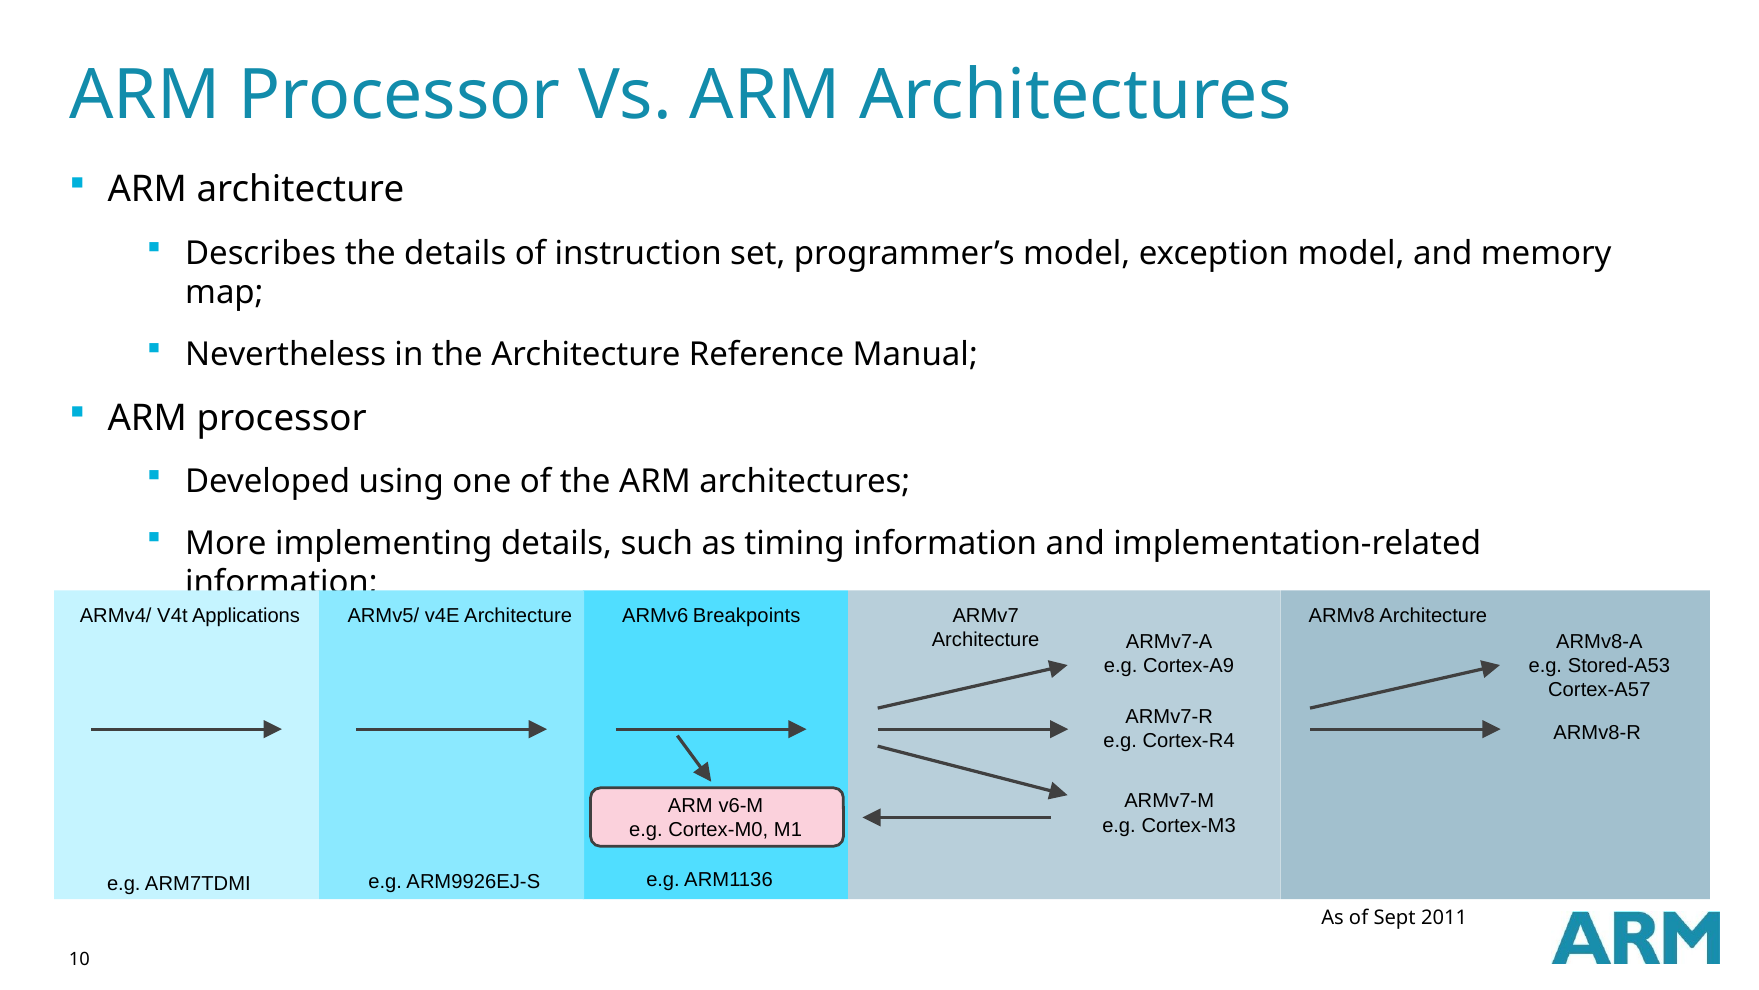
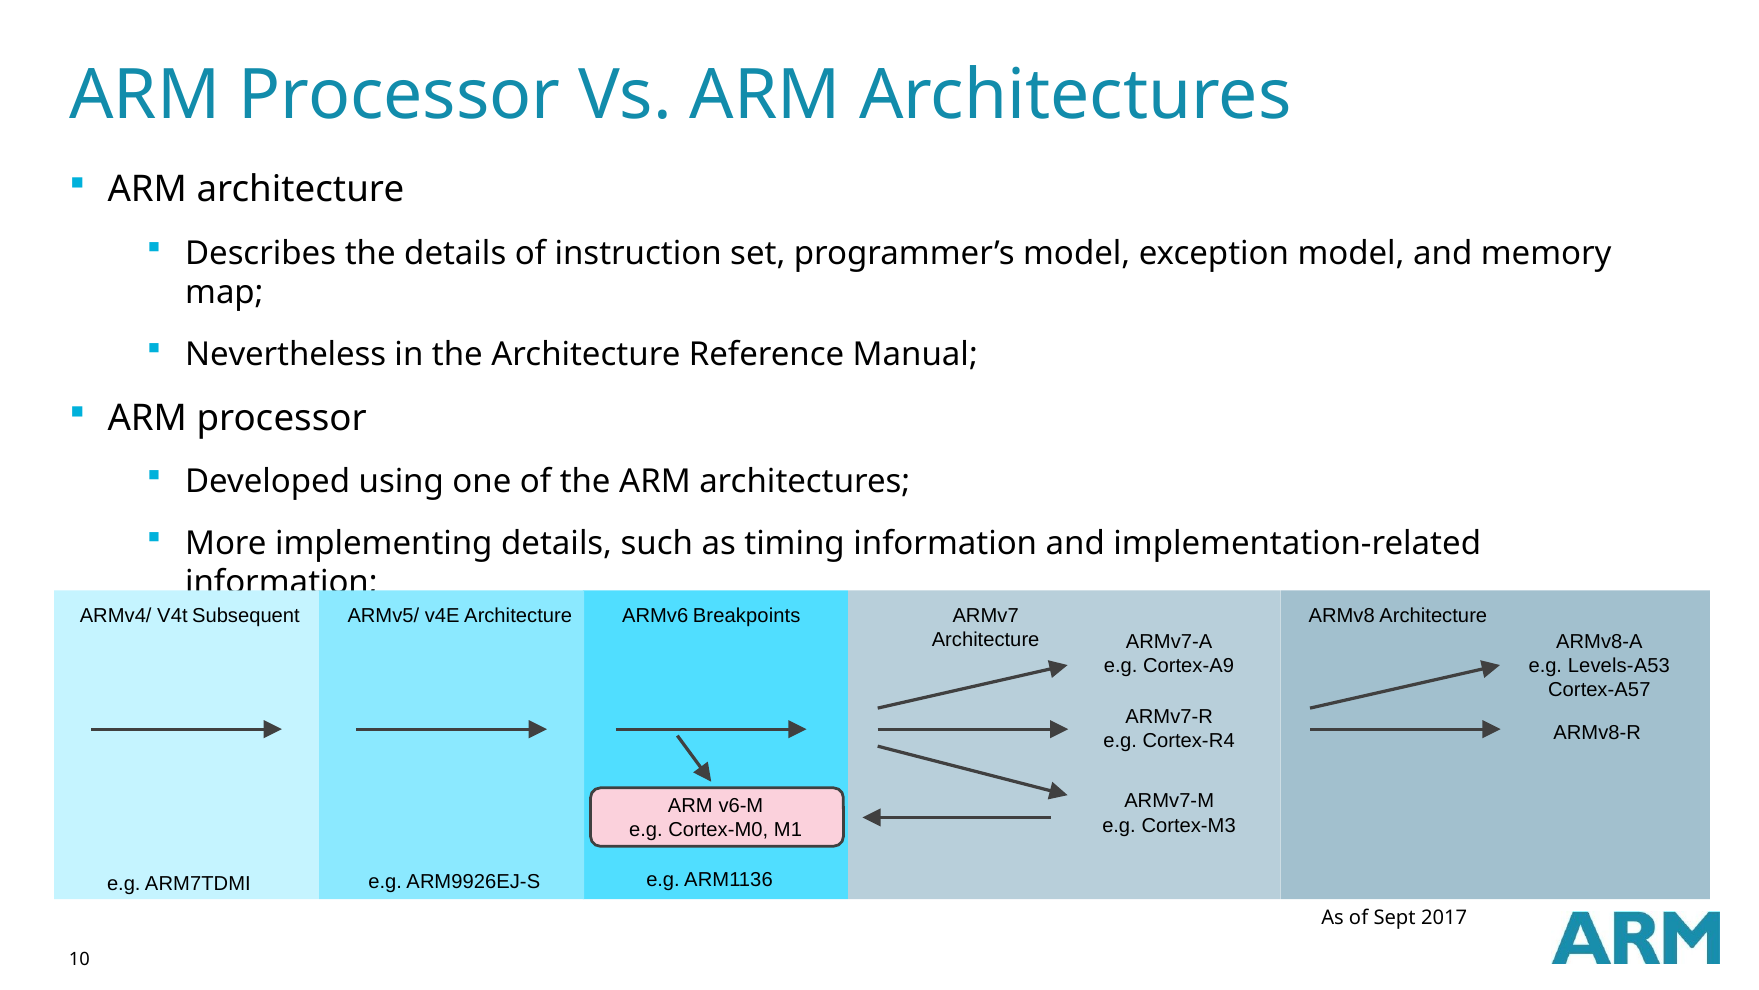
Applications: Applications -> Subsequent (246, 615)
Stored-A53: Stored-A53 -> Levels-A53 (1619, 666)
2011: 2011 -> 2017 (1444, 918)
